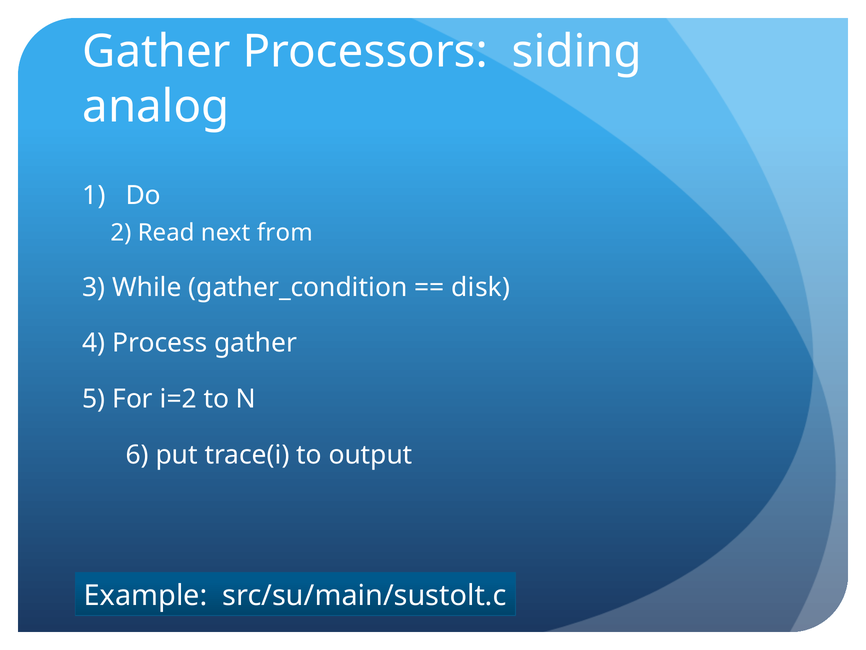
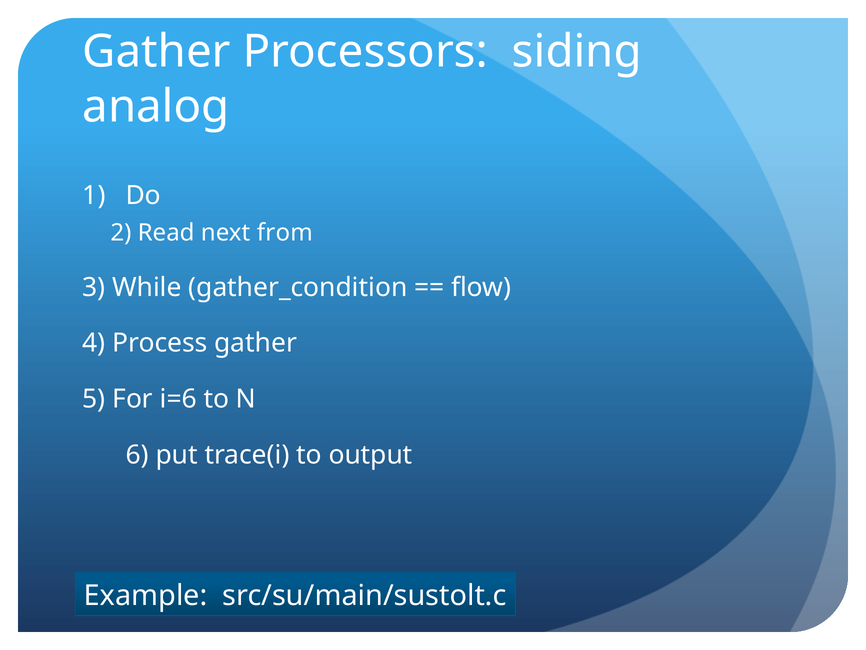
disk: disk -> flow (481, 287)
i=2: i=2 -> i=6 (178, 399)
